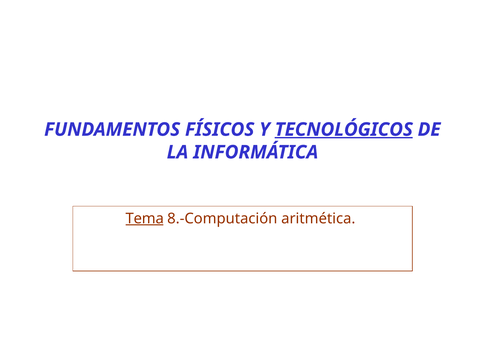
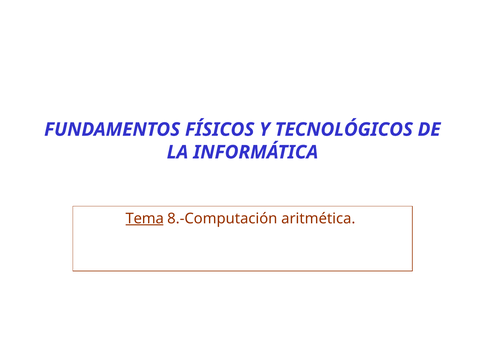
TECNOLÓGICOS underline: present -> none (344, 129)
